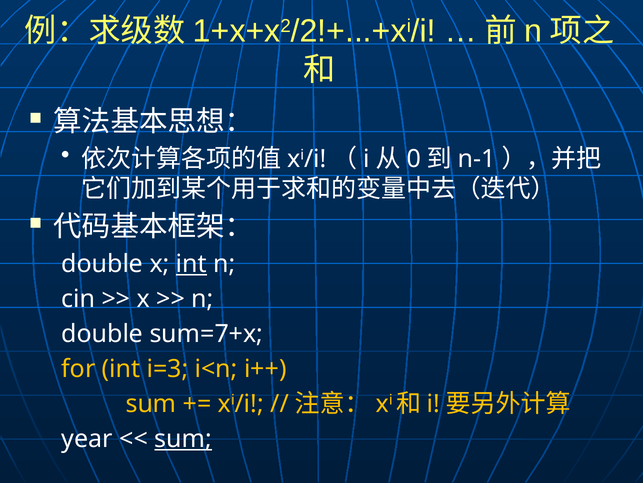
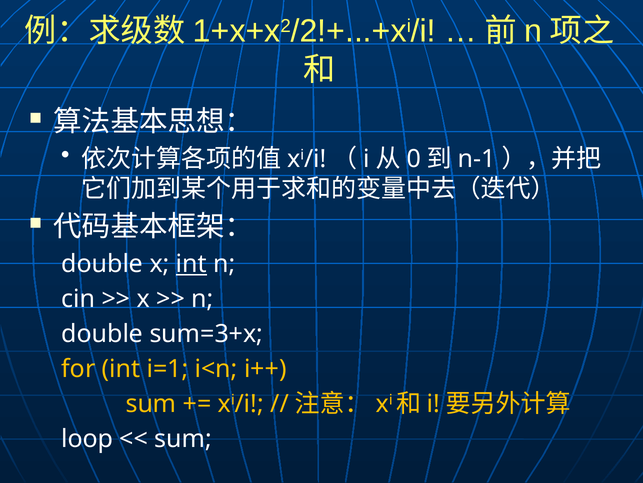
sum=7+x: sum=7+x -> sum=3+x (206, 333)
i=3: i=3 -> i=1 (167, 368)
year: year -> loop (87, 438)
sum underline: present -> none (183, 438)
